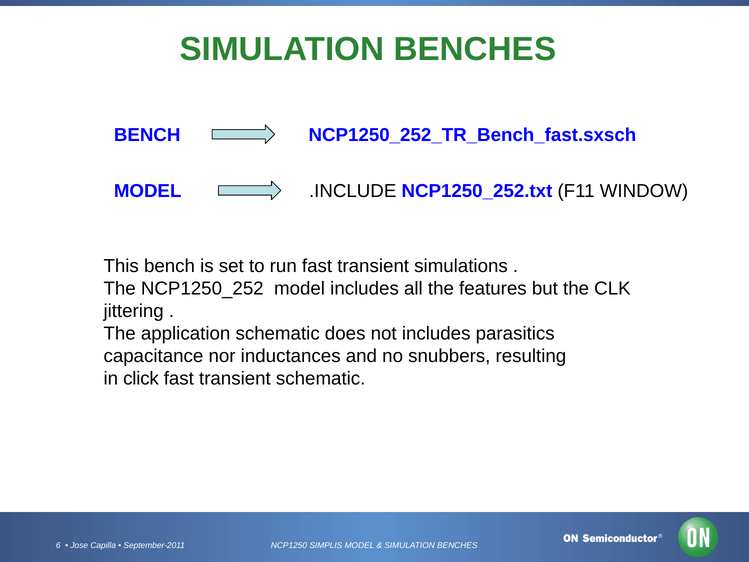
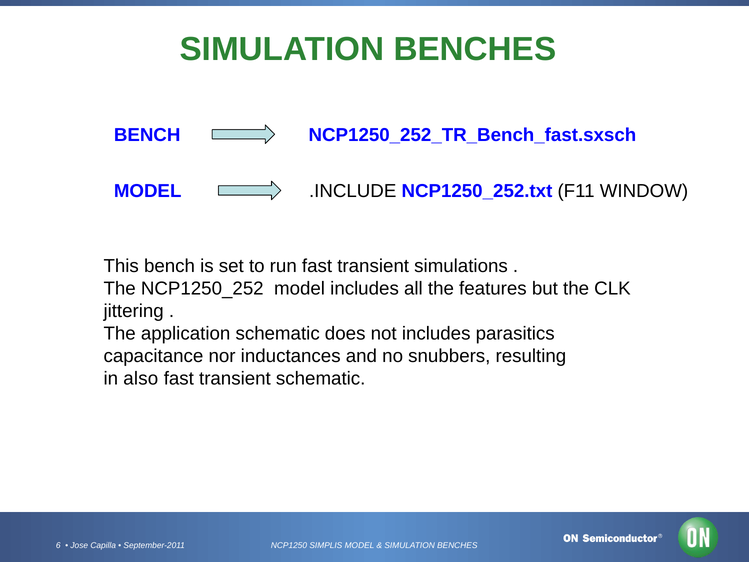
click: click -> also (141, 378)
